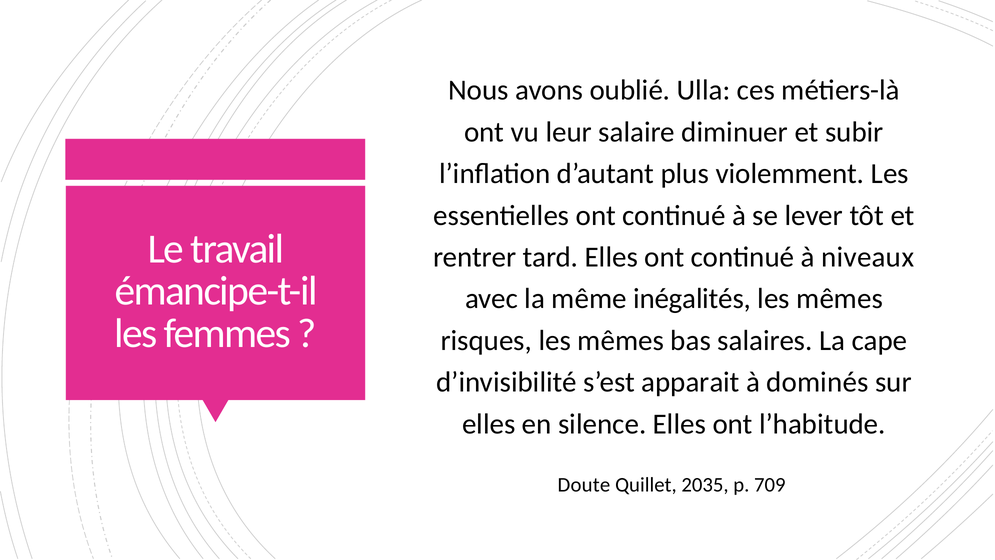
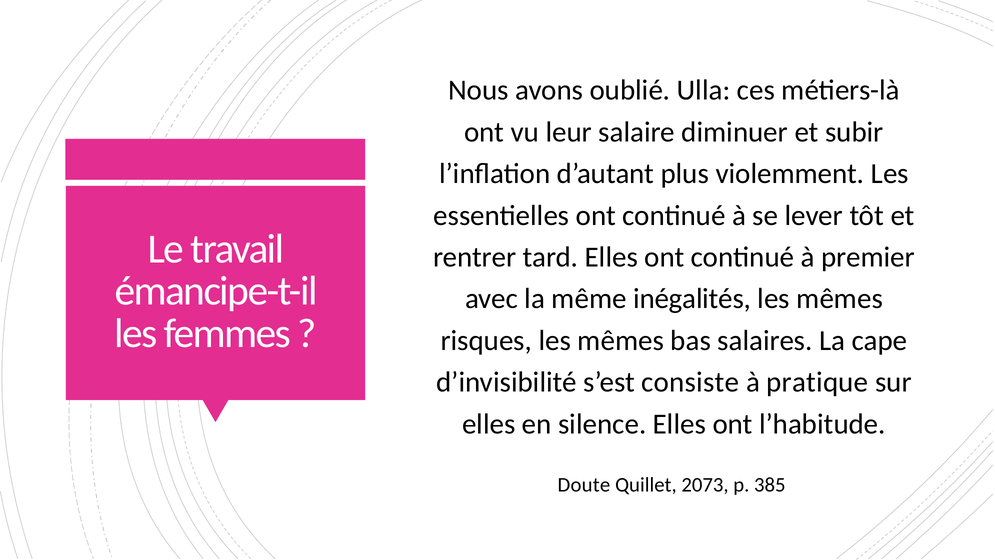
niveaux: niveaux -> premier (868, 257)
apparait: apparait -> consiste (690, 382)
dominés: dominés -> pratique (817, 382)
2035: 2035 -> 2073 (705, 485)
709: 709 -> 385 (770, 485)
